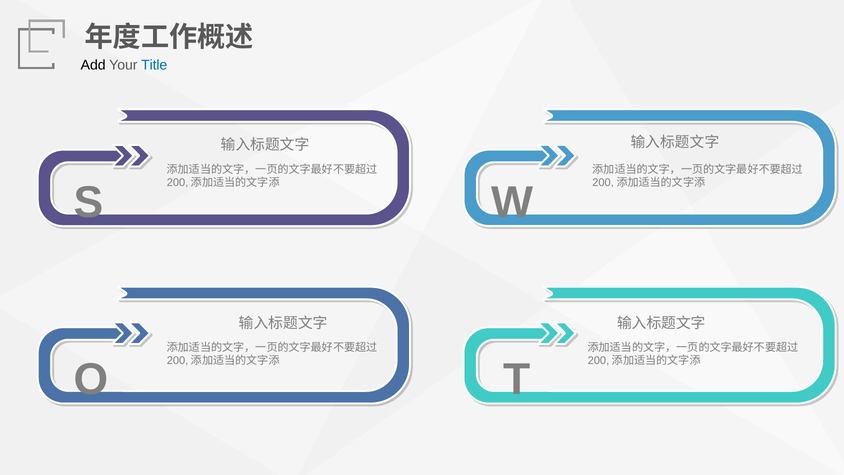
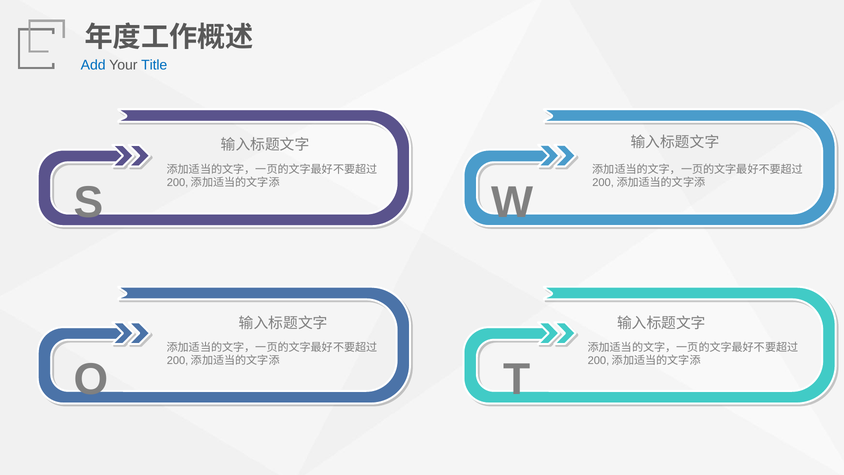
Add colour: black -> blue (93, 65)
